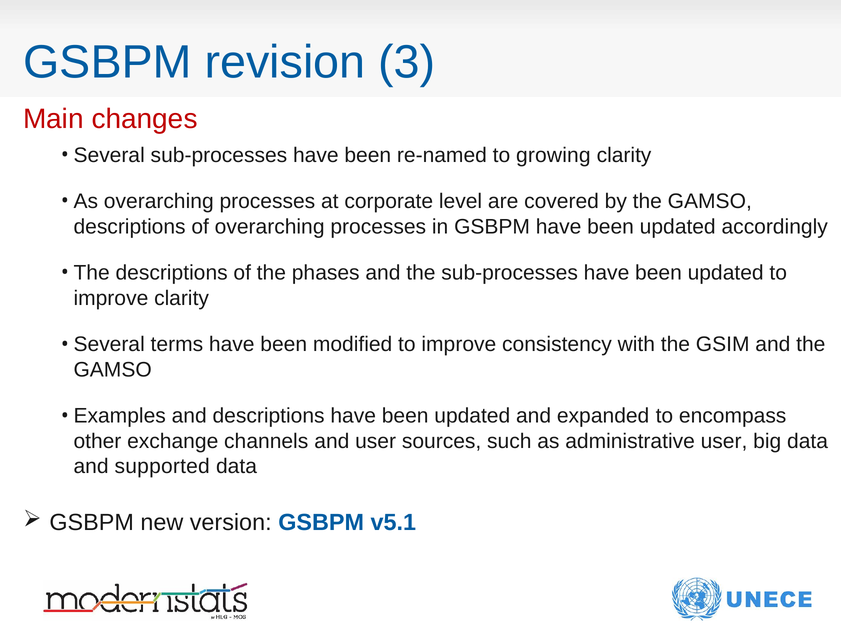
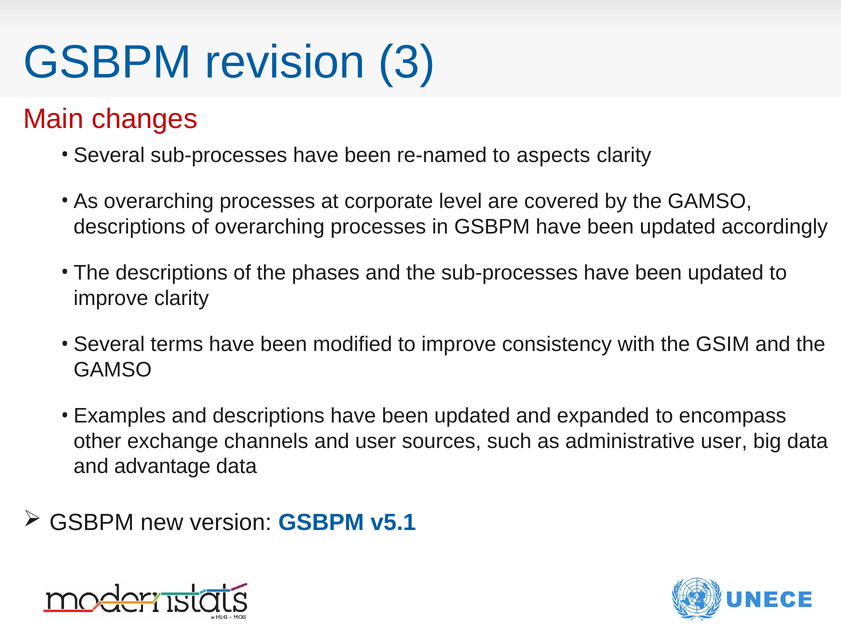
growing: growing -> aspects (553, 155)
supported: supported -> advantage (162, 466)
